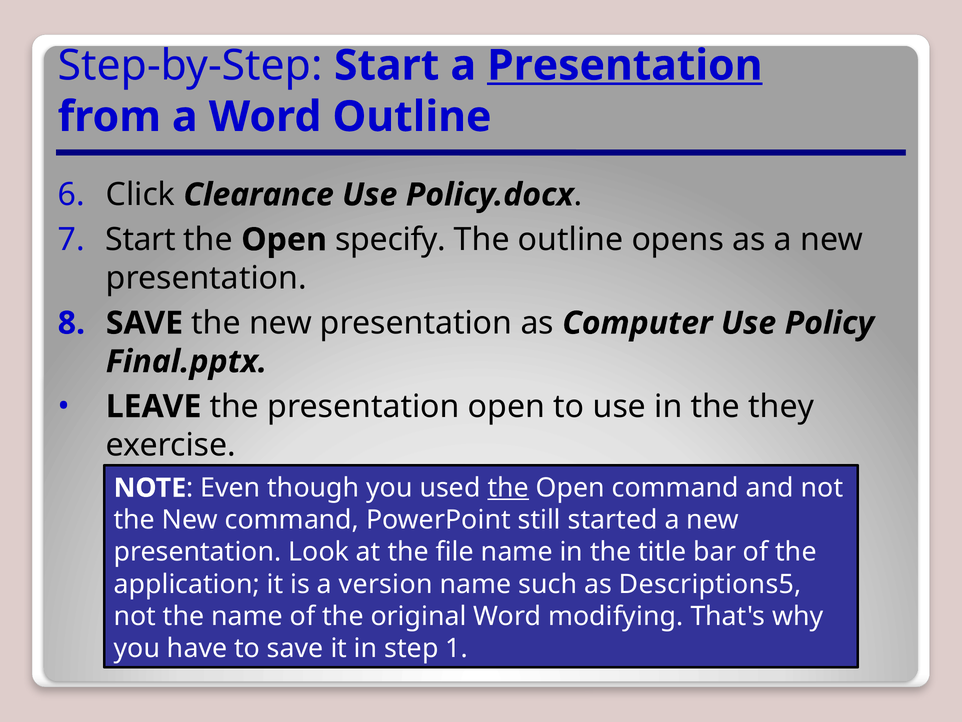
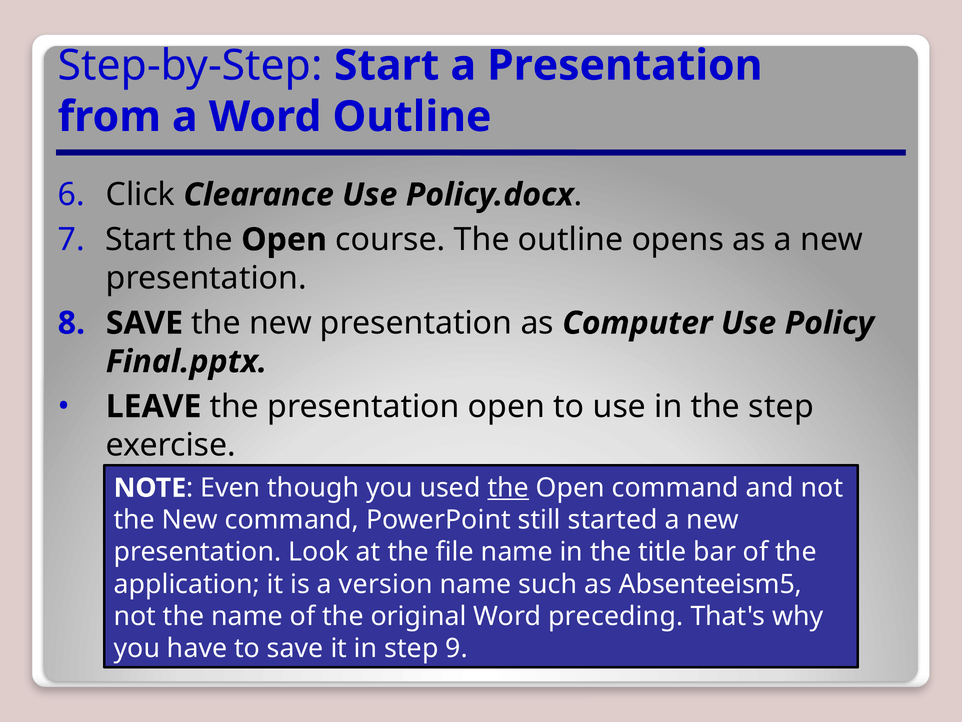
Presentation underline: present -> none (625, 65)
specify: specify -> course (390, 240)
the they: they -> step (781, 406)
Descriptions5: Descriptions5 -> Absenteeism5 (710, 584)
modifying: modifying -> preceding (616, 616)
1: 1 -> 9 (457, 648)
